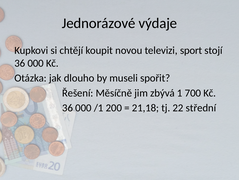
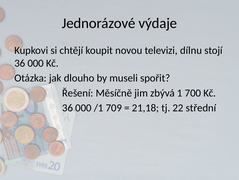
sport: sport -> dílnu (191, 50)
200: 200 -> 709 (114, 108)
